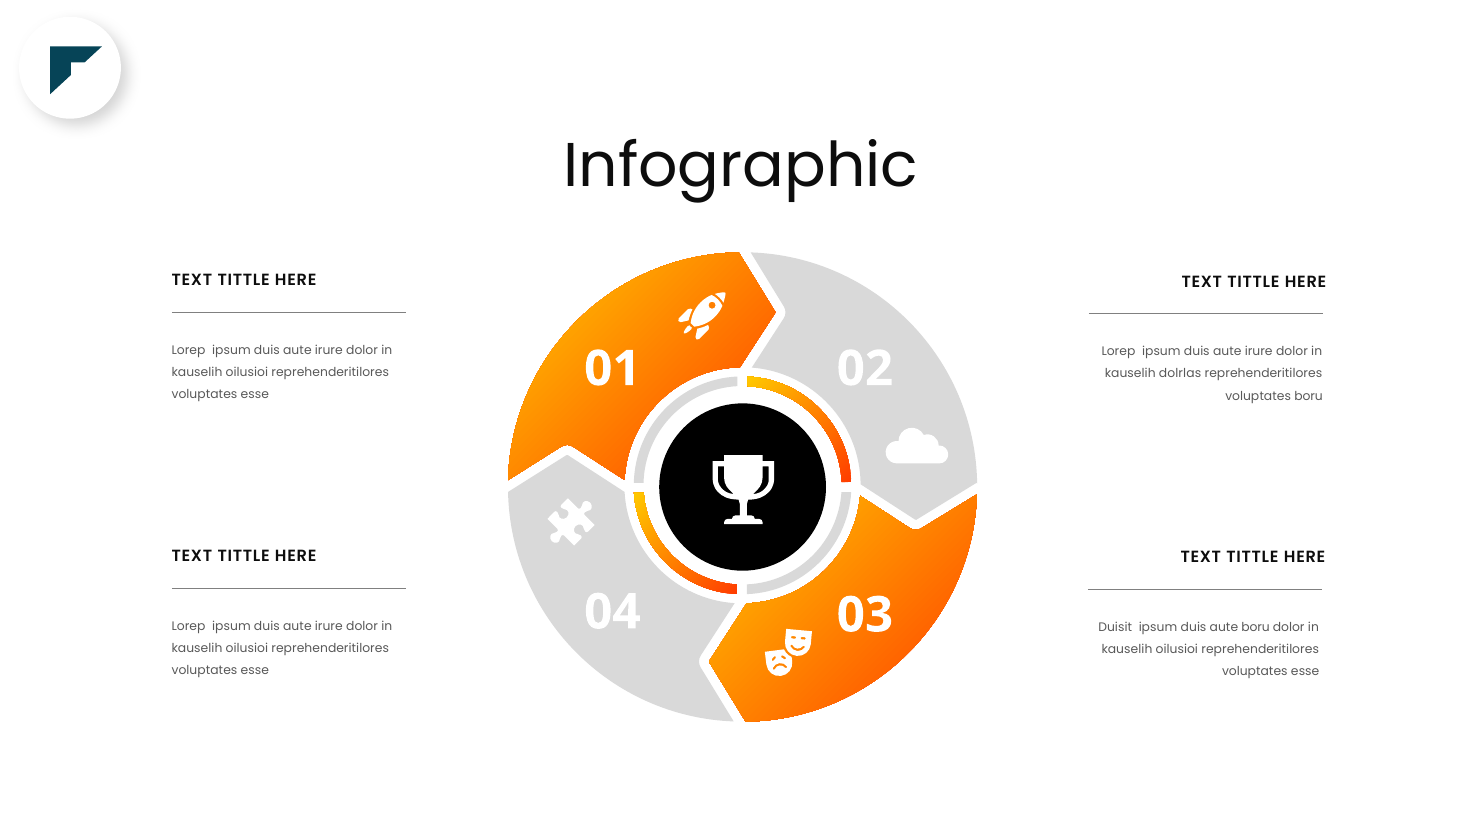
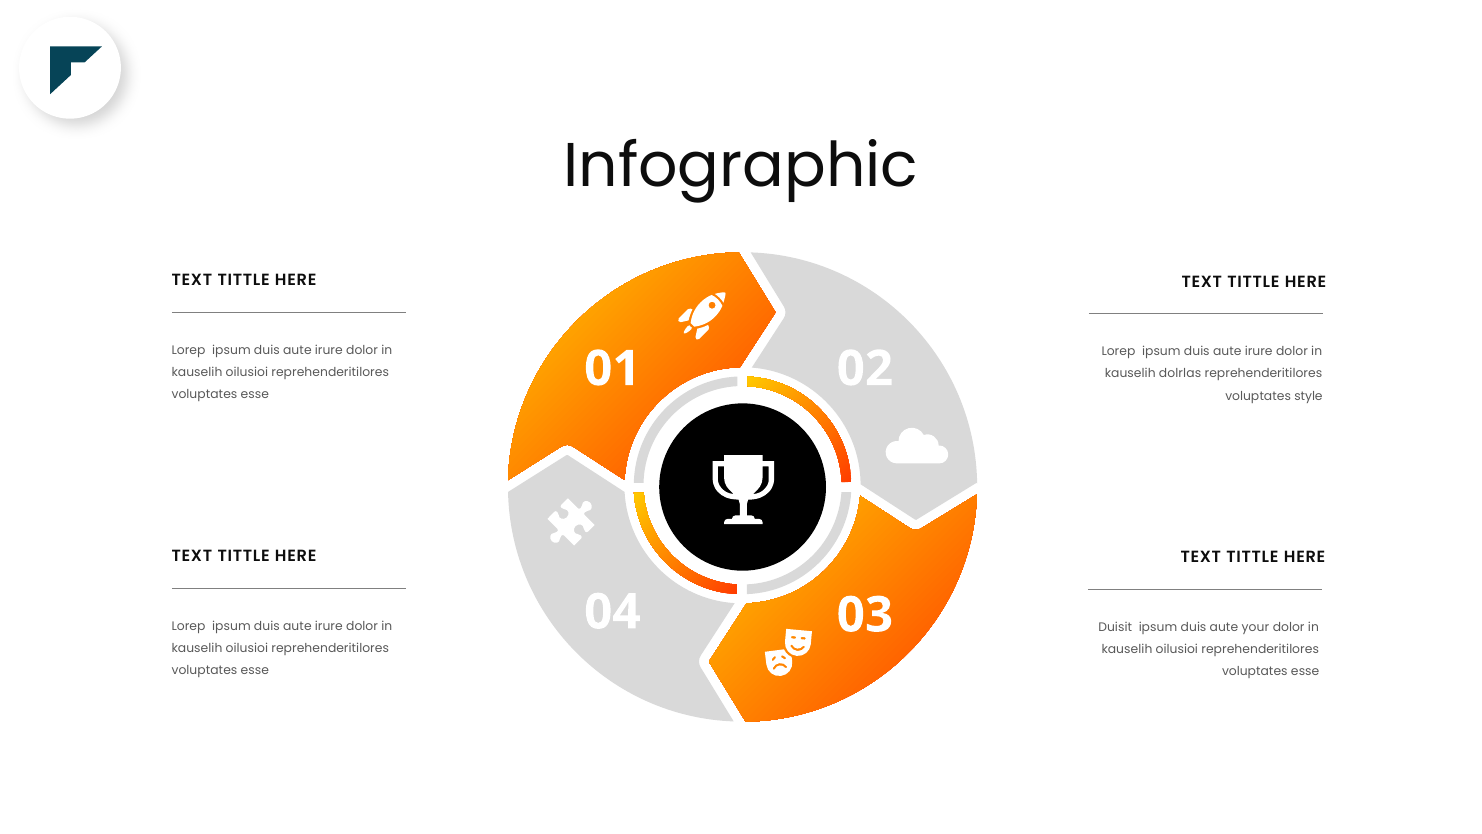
voluptates boru: boru -> style (1308, 396)
aute boru: boru -> your (1255, 627)
